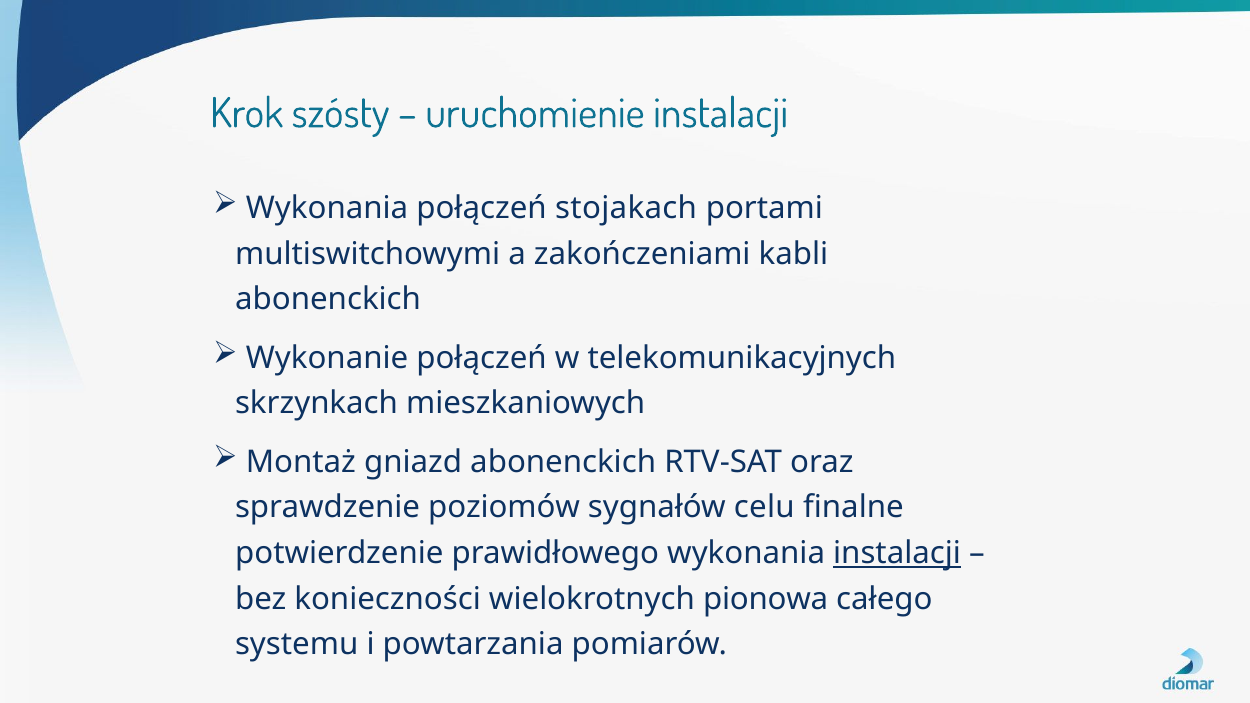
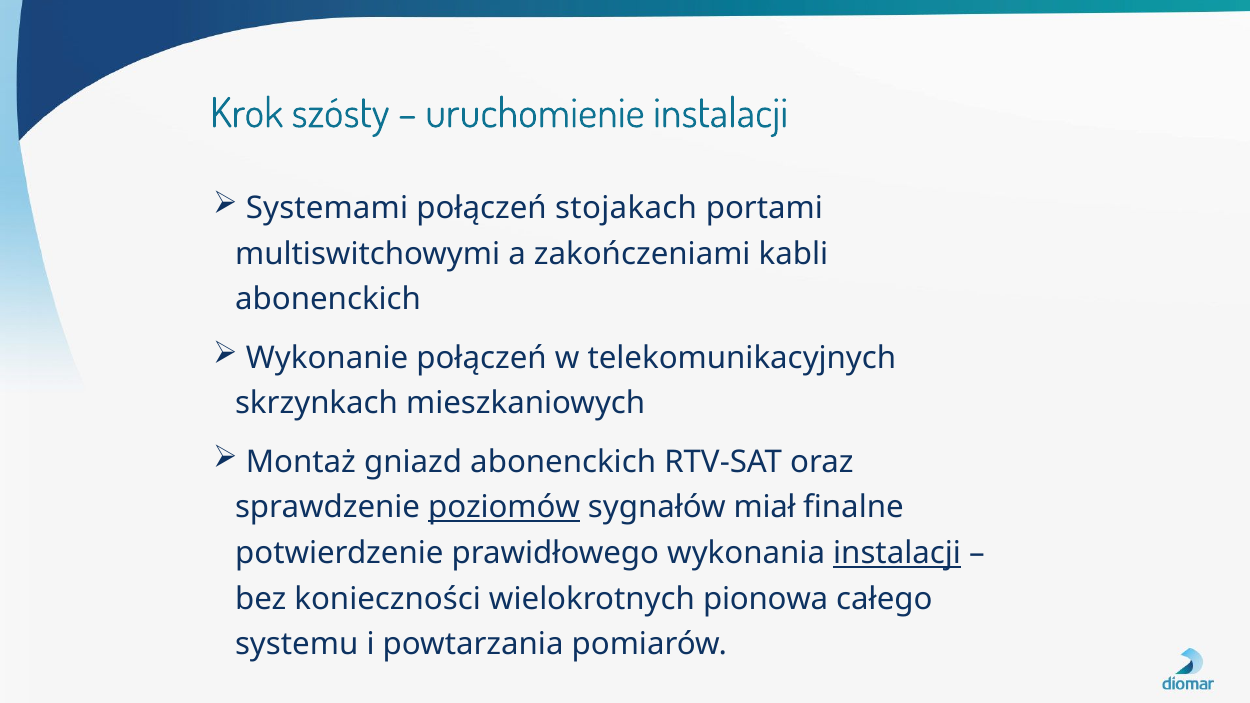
Wykonania: Wykonania -> Systemami (327, 208)
poziomów underline: none -> present (504, 508)
celu: celu -> miał (765, 508)
